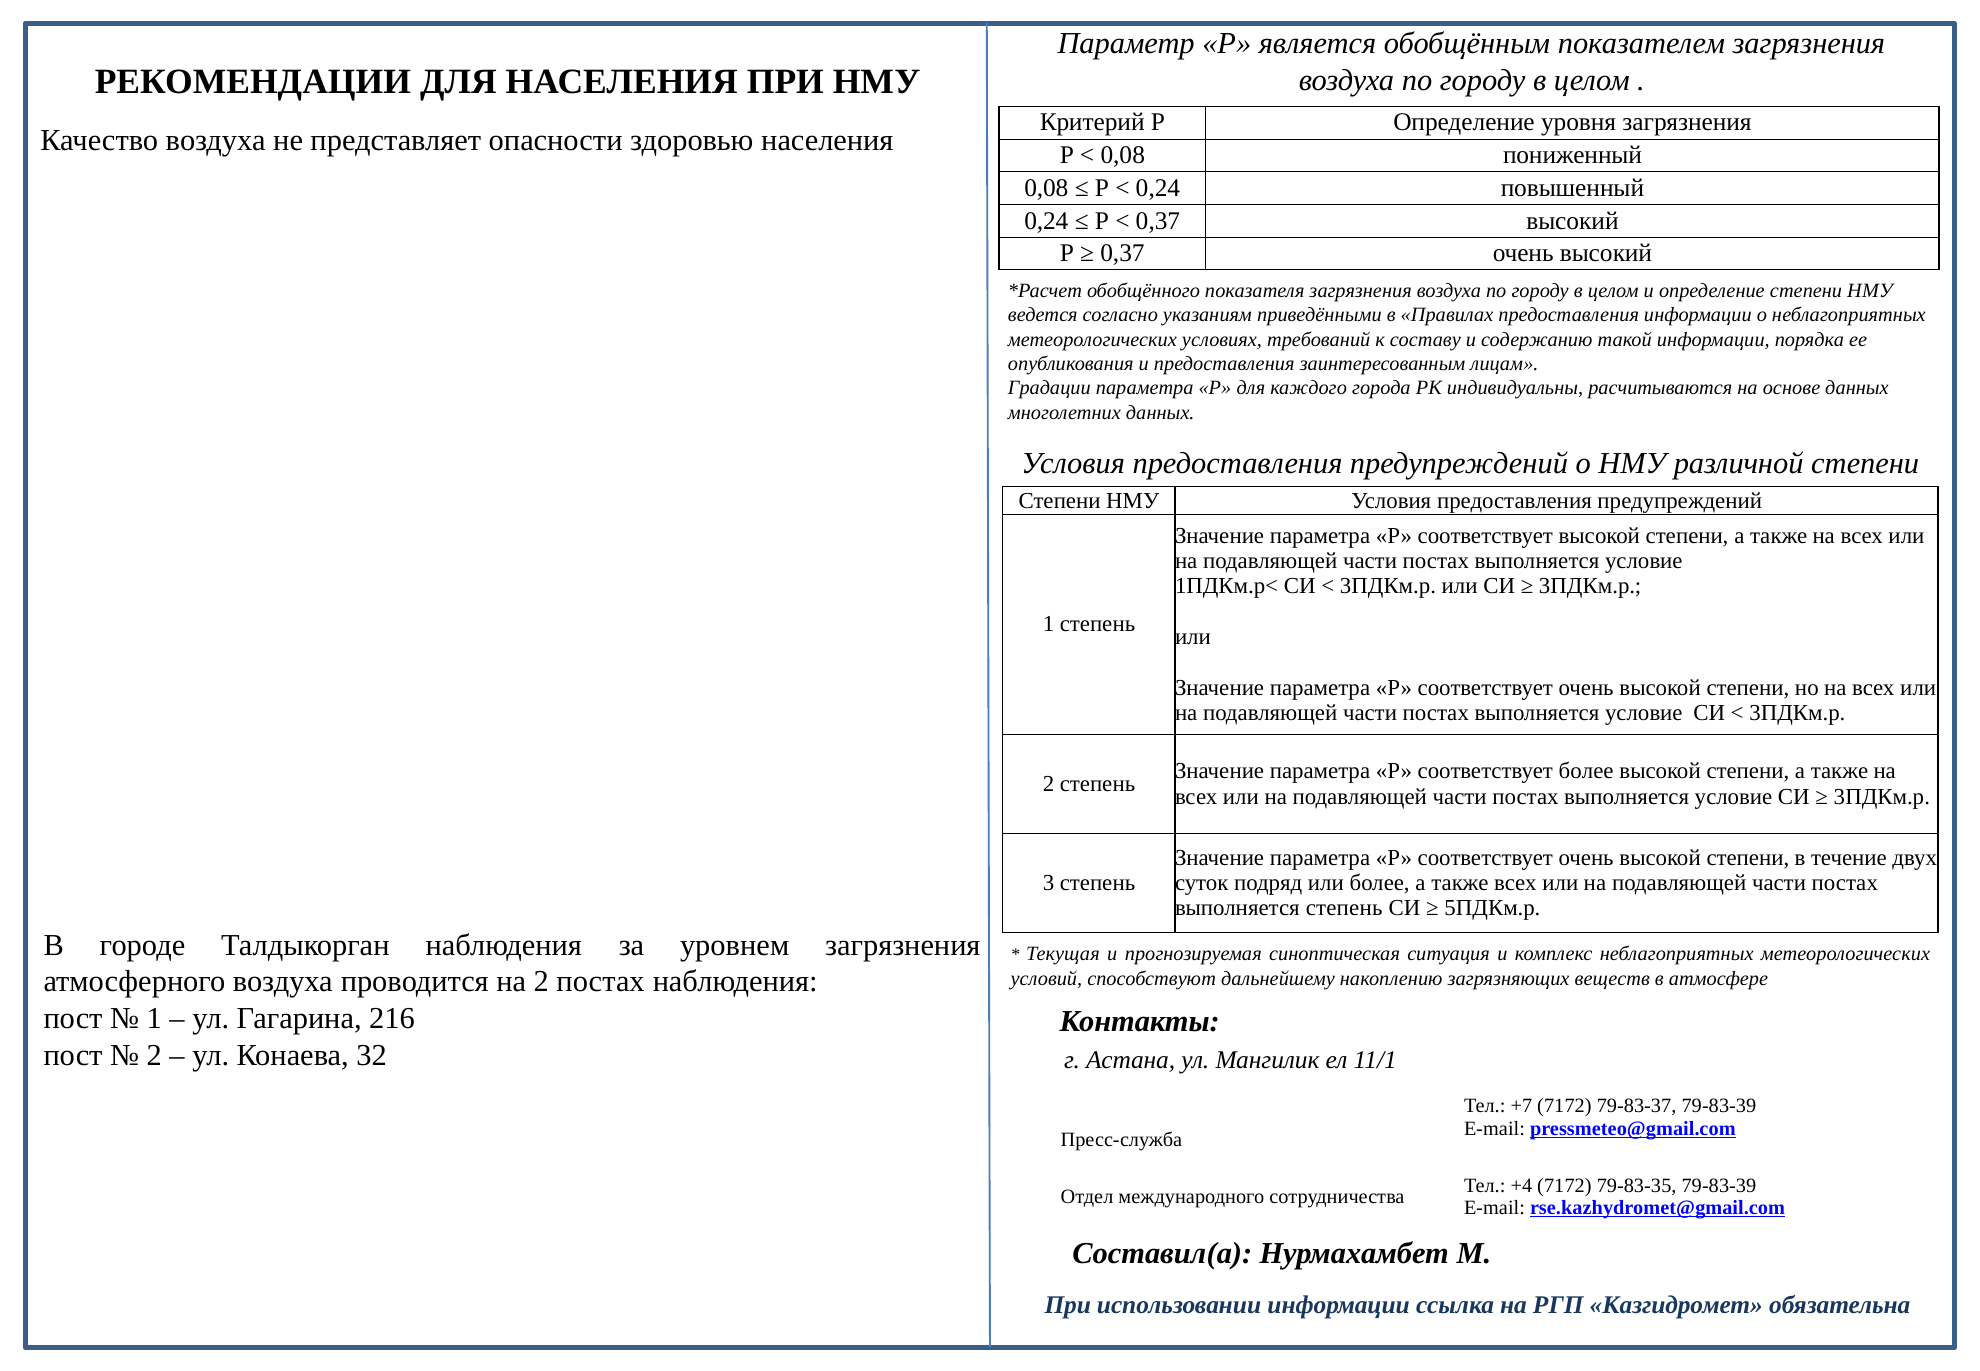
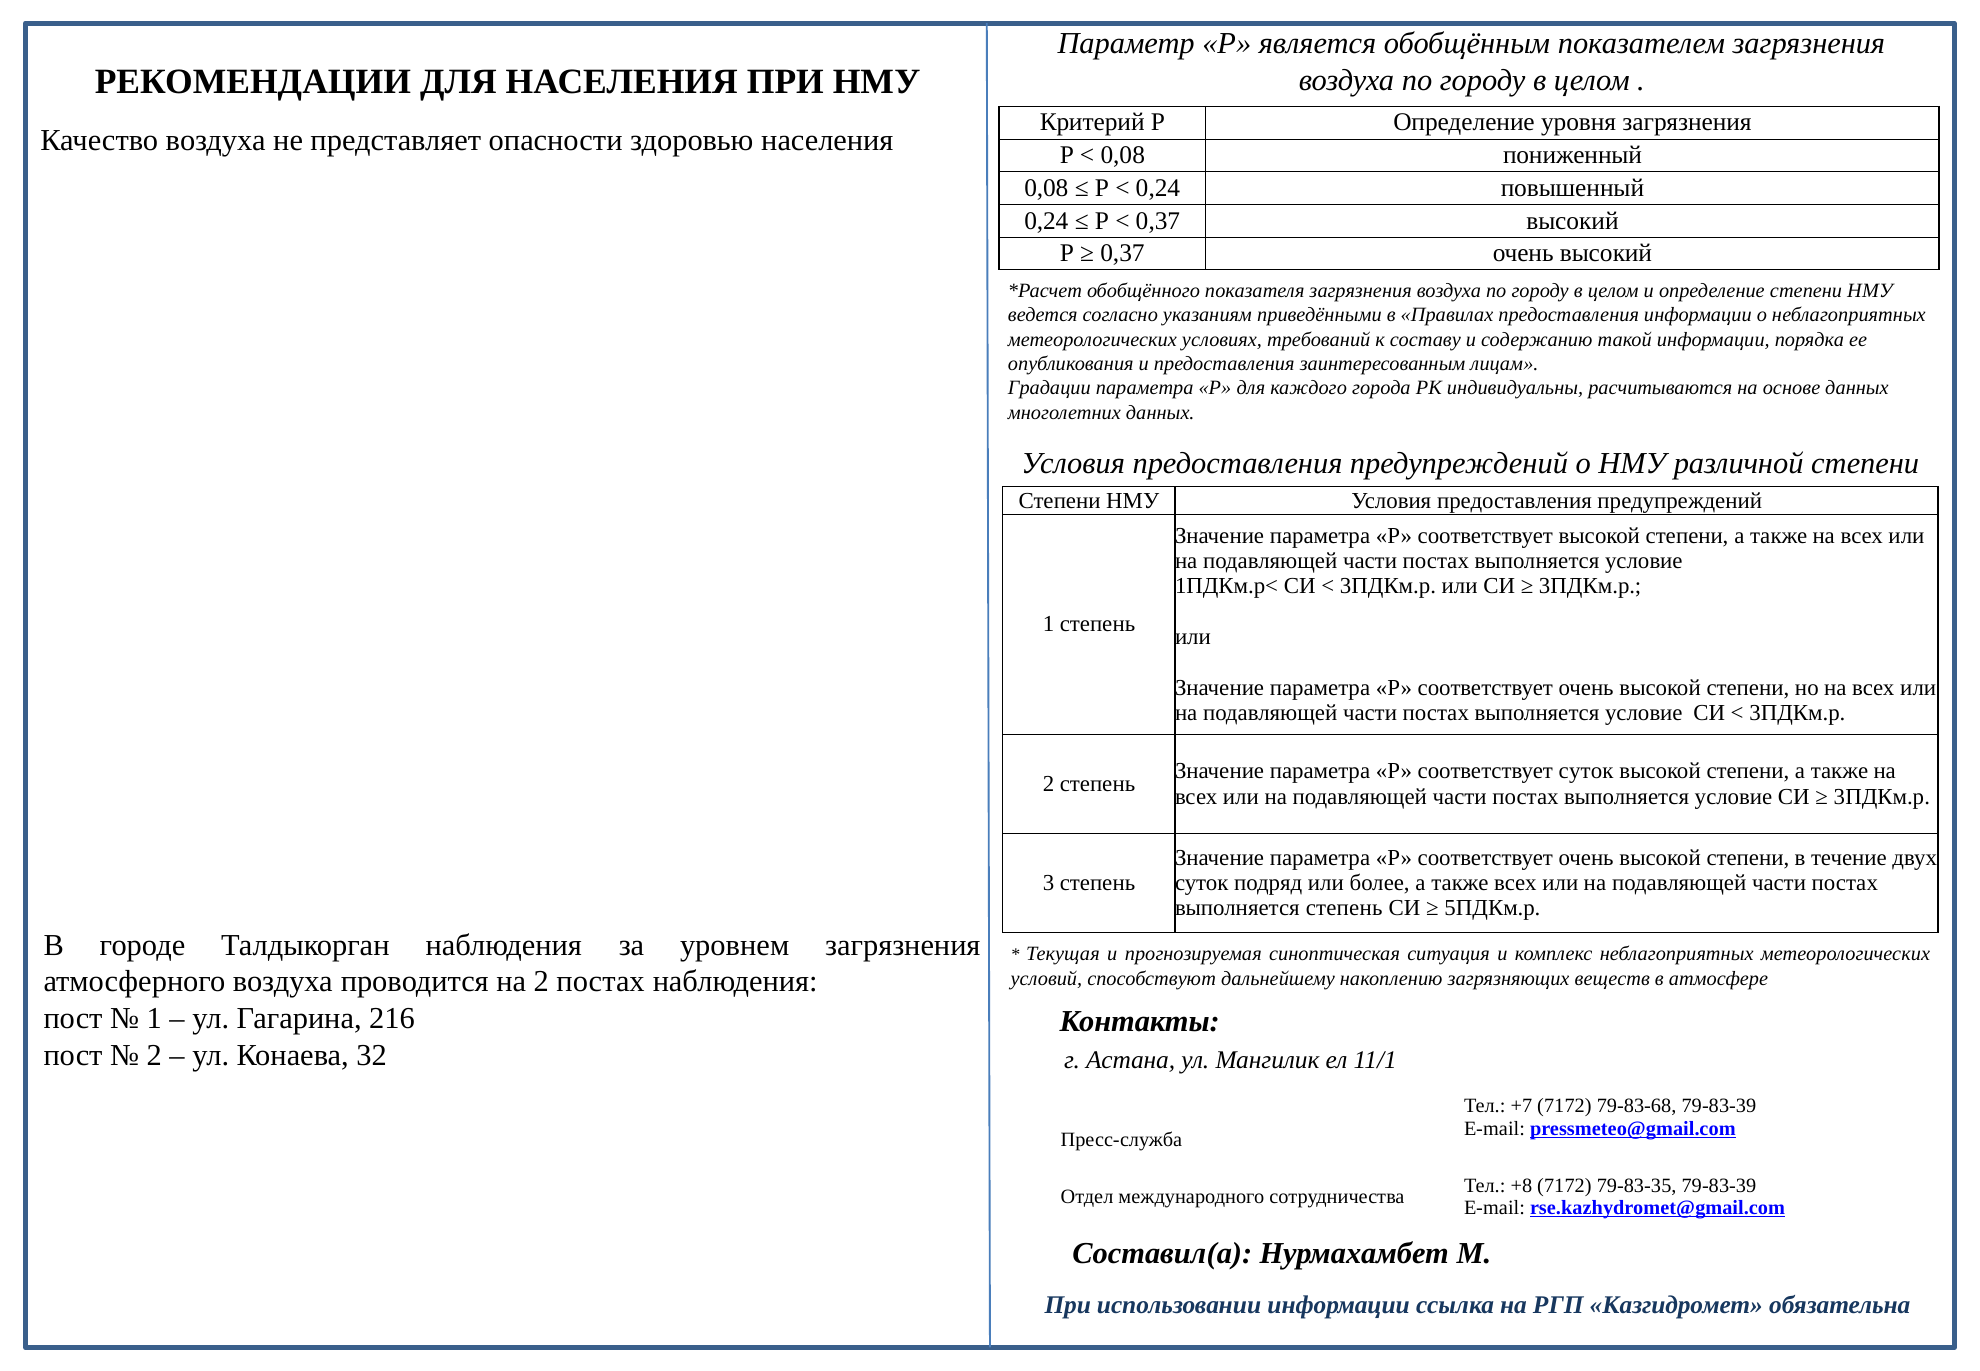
соответствует более: более -> суток (1586, 771)
79-83-37: 79-83-37 -> 79-83-68 (1637, 1106)
+4: +4 -> +8 (1521, 1185)
